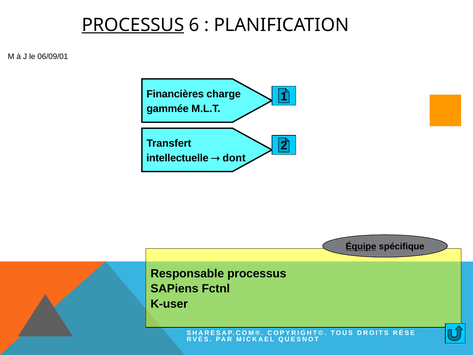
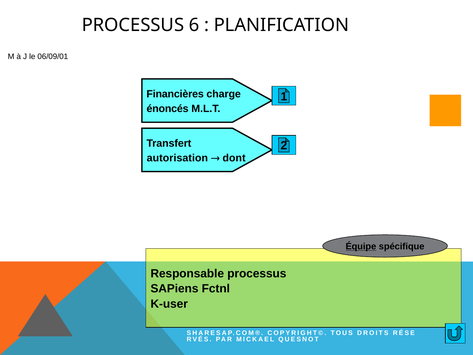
PROCESSUS underline: present -> none (133, 25)
gammée: gammée -> énoncés (168, 109)
intellectuelle: intellectuelle -> autorisation (177, 158)
